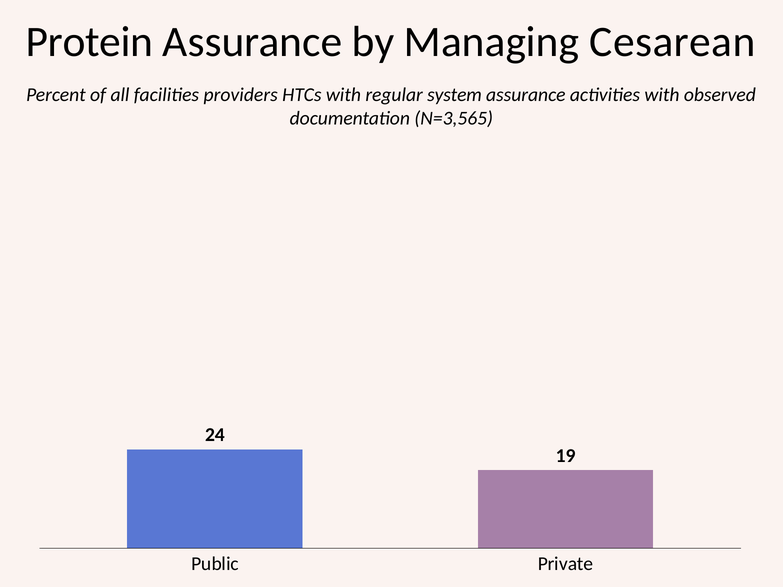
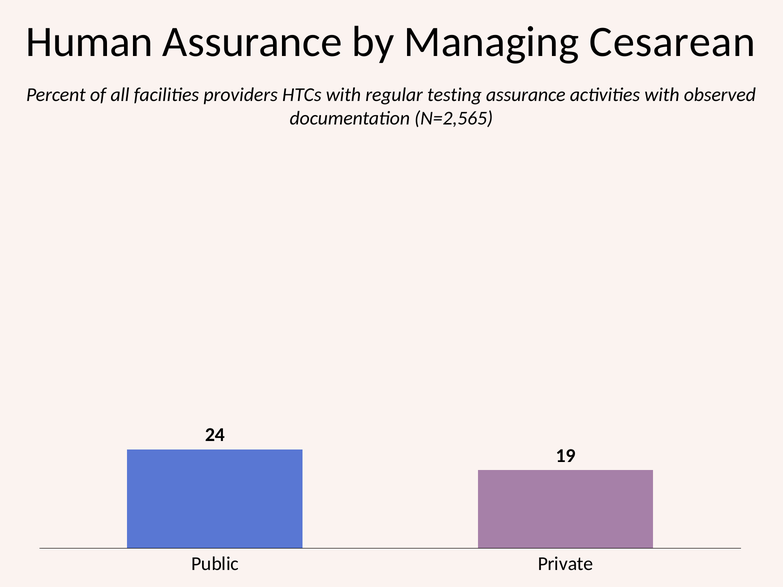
Protein: Protein -> Human (89, 42)
system: system -> testing (454, 95)
N=3,565: N=3,565 -> N=2,565 (454, 118)
